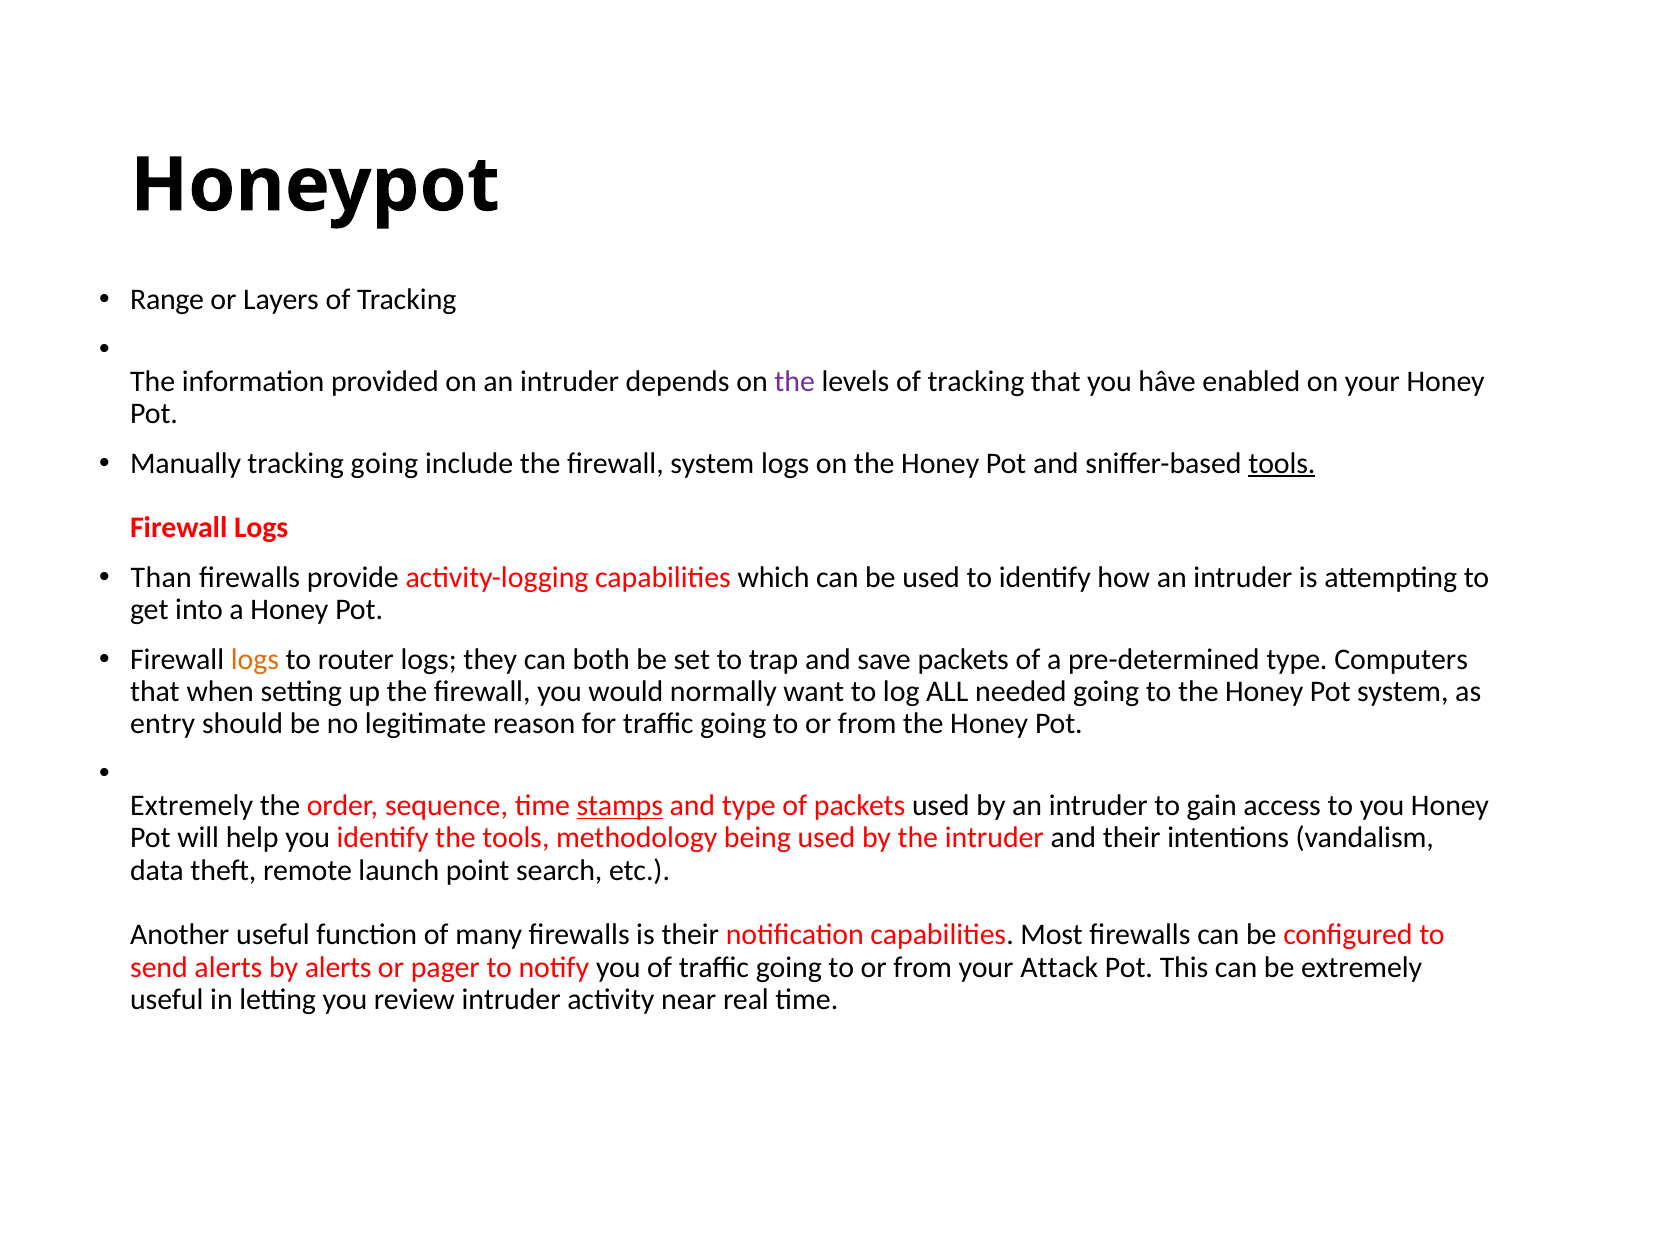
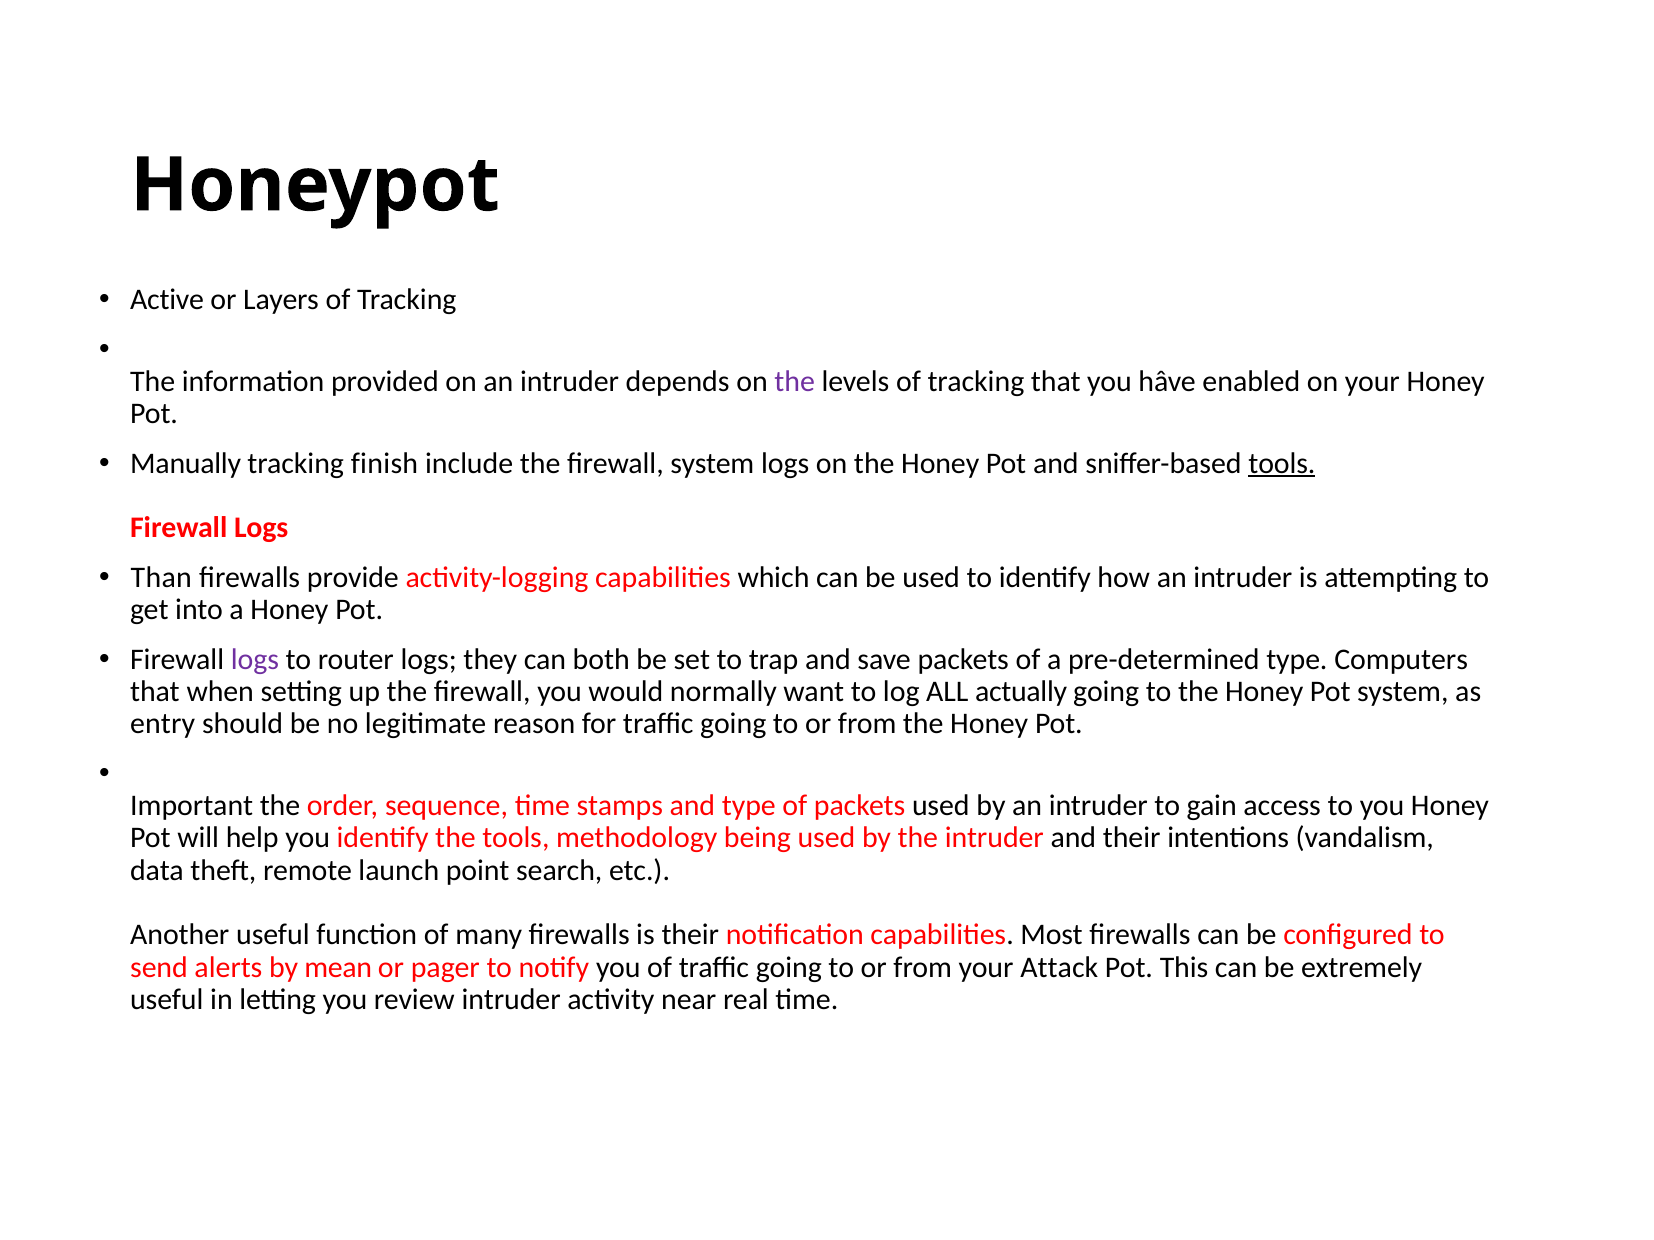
Range: Range -> Active (167, 300)
tracking going: going -> finish (385, 464)
logs colour: orange -> purple (255, 660)
needed: needed -> actually (1021, 692)
Extremely: Extremely -> Important (192, 806)
stamps underline: present -> none (620, 806)
by alerts: alerts -> mean (338, 968)
